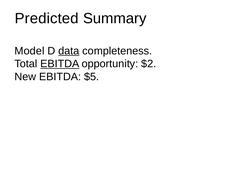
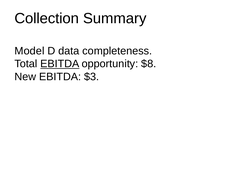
Predicted: Predicted -> Collection (47, 18)
data underline: present -> none (69, 51)
$2: $2 -> $8 (149, 64)
$5: $5 -> $3 (92, 77)
